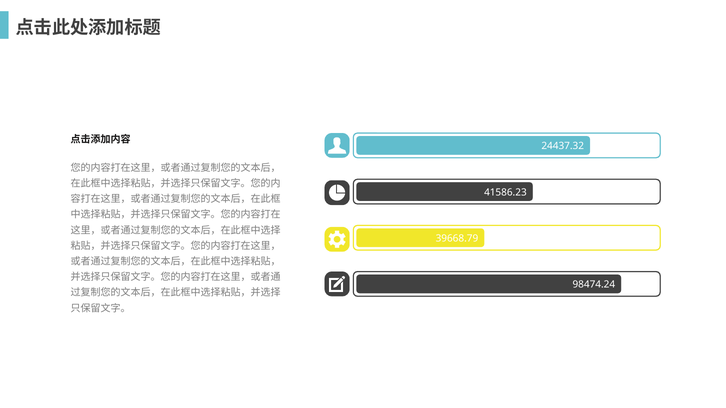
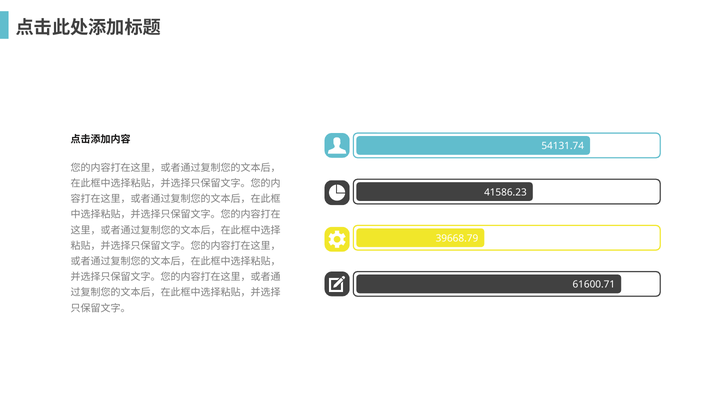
24437.32: 24437.32 -> 54131.74 (563, 146)
98474.24: 98474.24 -> 61600.71 (594, 285)
